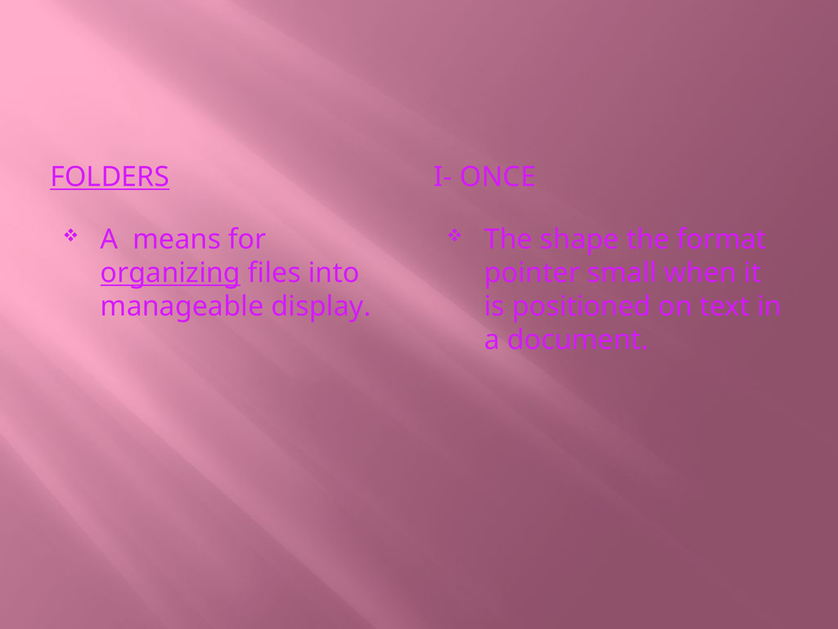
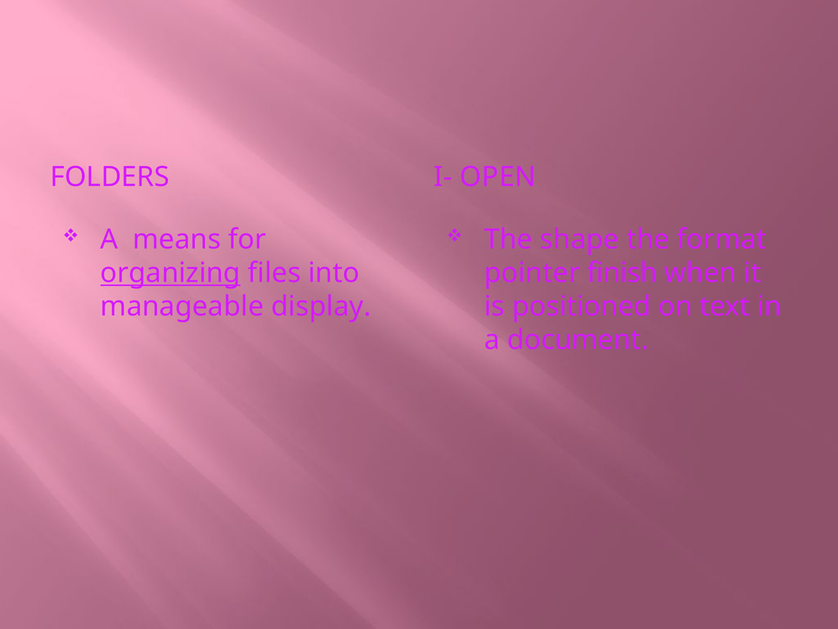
FOLDERS underline: present -> none (110, 177)
ONCE: ONCE -> OPEN (498, 177)
small: small -> finish (622, 273)
